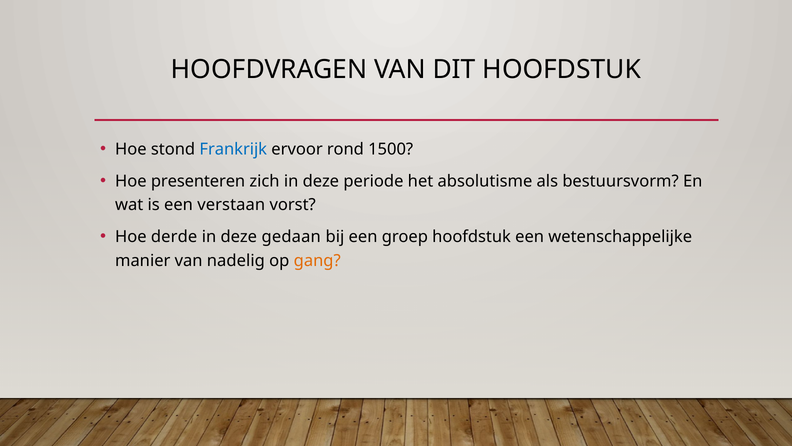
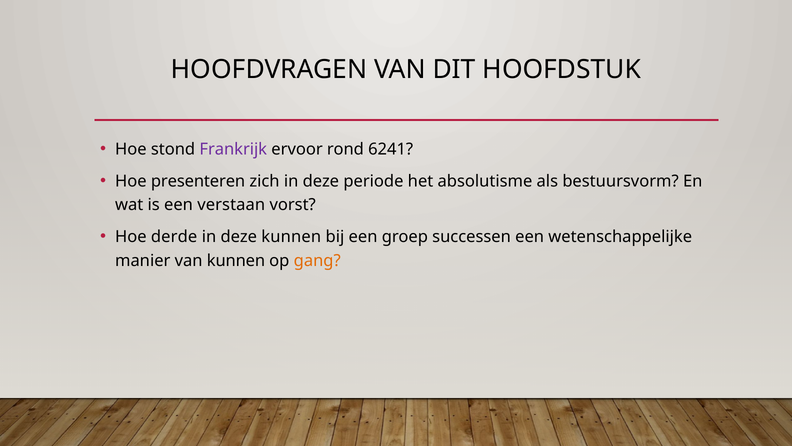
Frankrijk colour: blue -> purple (233, 149)
1500: 1500 -> 6241 (391, 149)
deze gedaan: gedaan -> kunnen (291, 237)
groep hoofdstuk: hoofdstuk -> successen (472, 237)
van nadelig: nadelig -> kunnen (236, 260)
